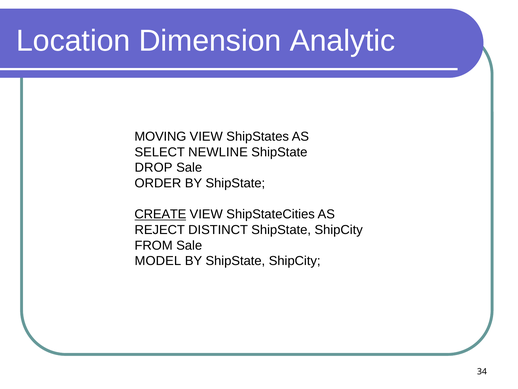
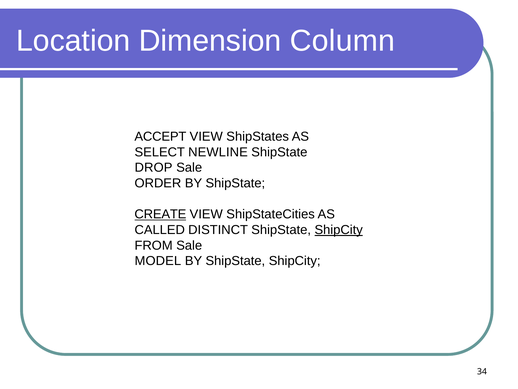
Analytic: Analytic -> Column (342, 41)
MOVING: MOVING -> ACCEPT (160, 136)
REJECT: REJECT -> CALLED (160, 230)
ShipCity underline: none -> present (339, 230)
